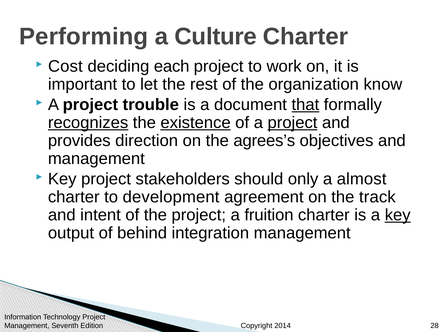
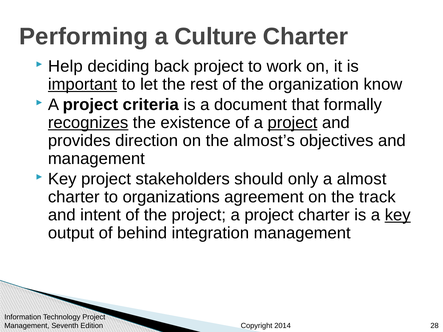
Cost: Cost -> Help (65, 66)
each: each -> back (172, 66)
important underline: none -> present (83, 84)
trouble: trouble -> criteria (151, 105)
that underline: present -> none (305, 105)
existence underline: present -> none (196, 123)
agrees’s: agrees’s -> almost’s (264, 141)
development: development -> organizations (171, 197)
project a fruition: fruition -> project (269, 215)
